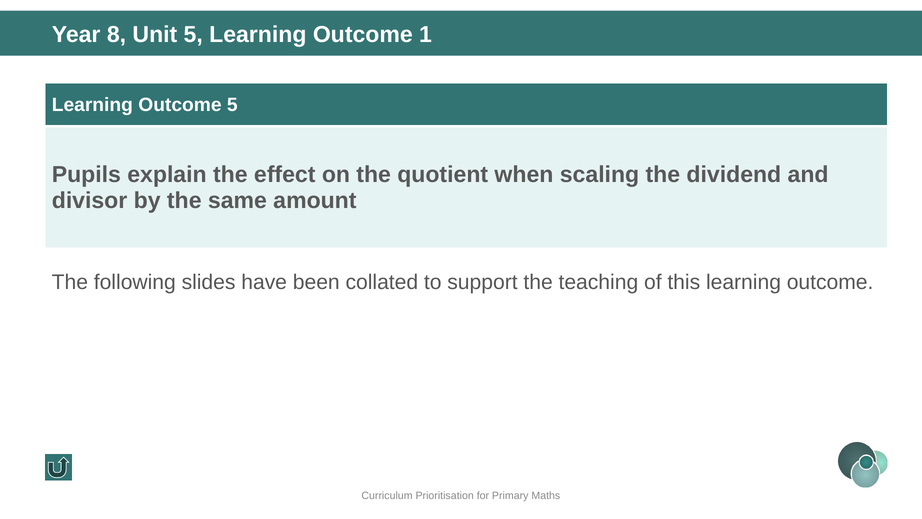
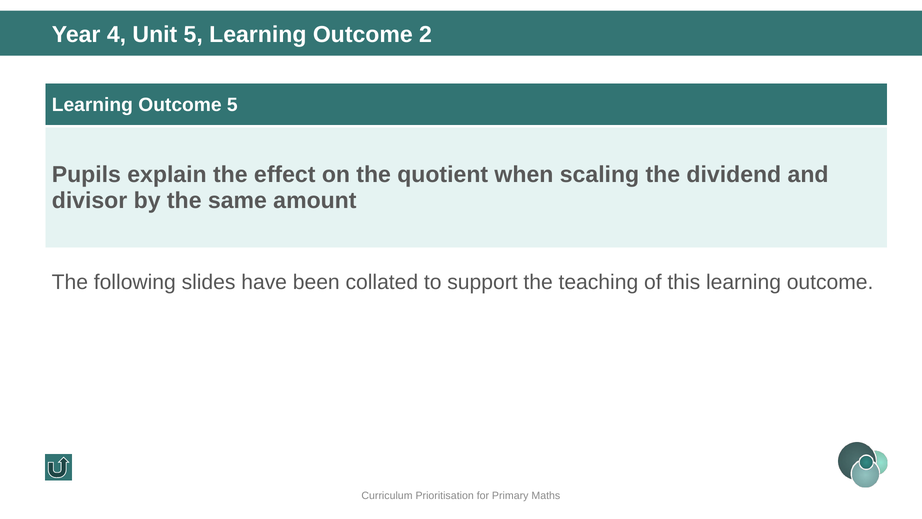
8: 8 -> 4 (116, 34)
1: 1 -> 2 (426, 34)
